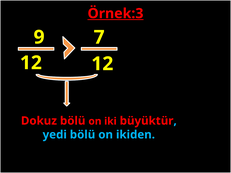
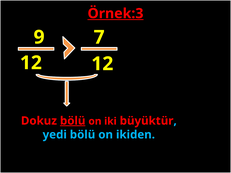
bölü underline: none -> present (73, 121)
